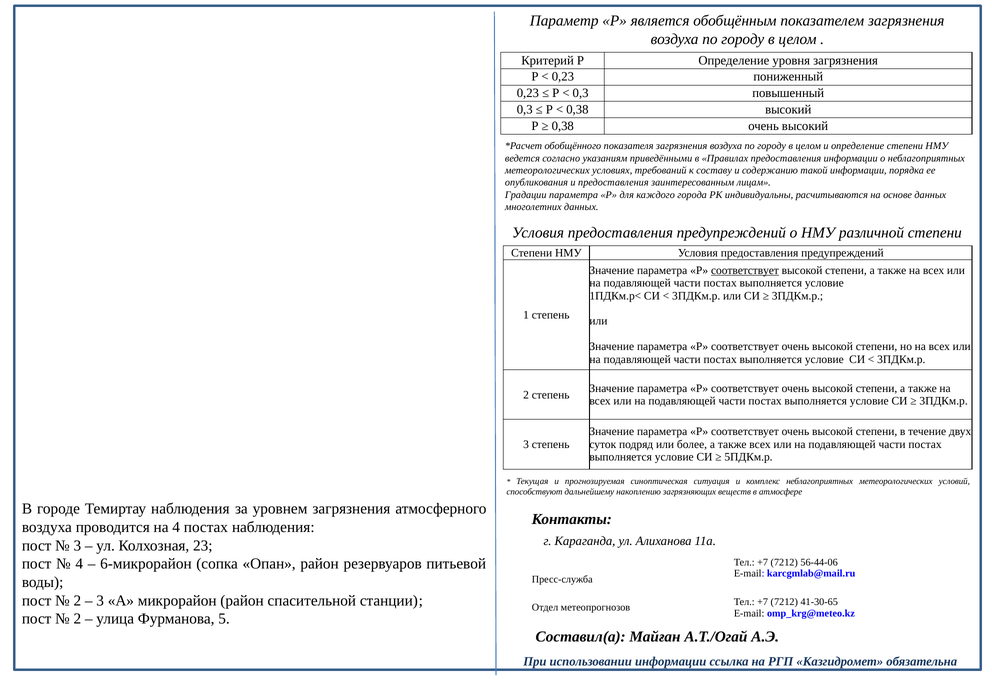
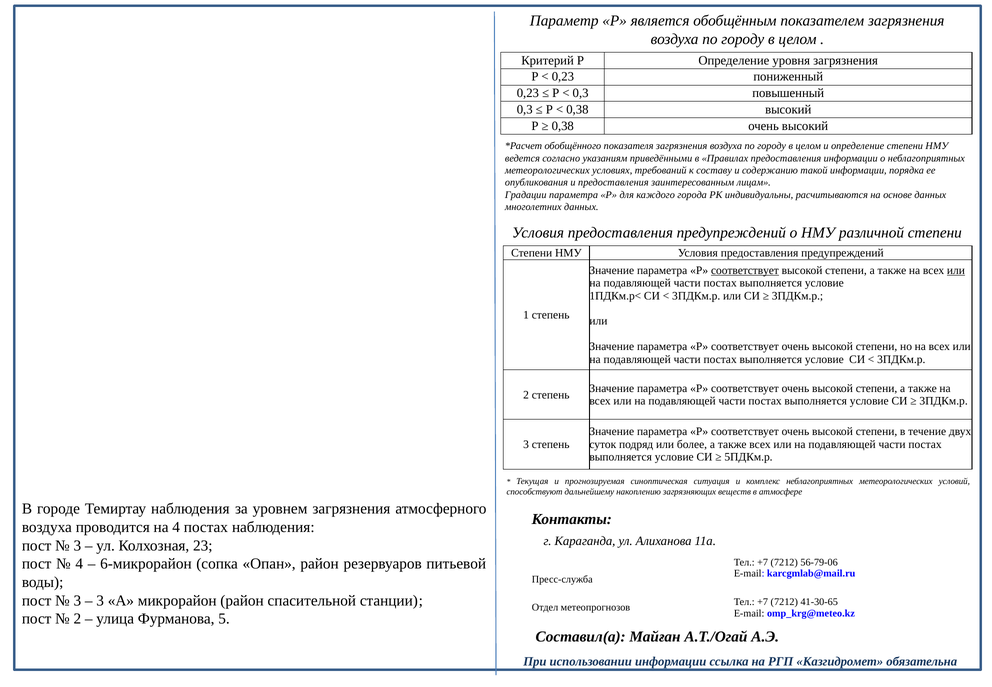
или underline: none -> present (956, 270)
56-44-06: 56-44-06 -> 56-79-06 (819, 562)
2: 2 -> 3 (77, 600)
